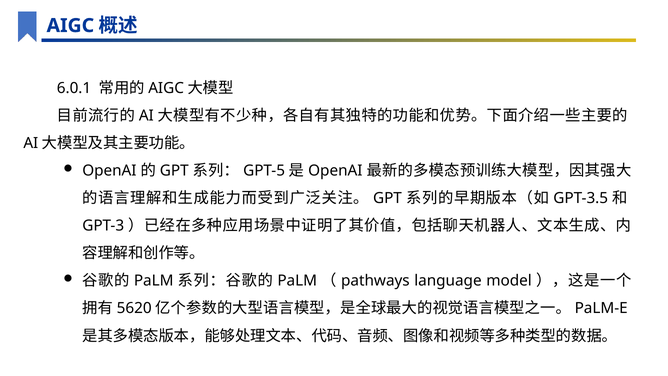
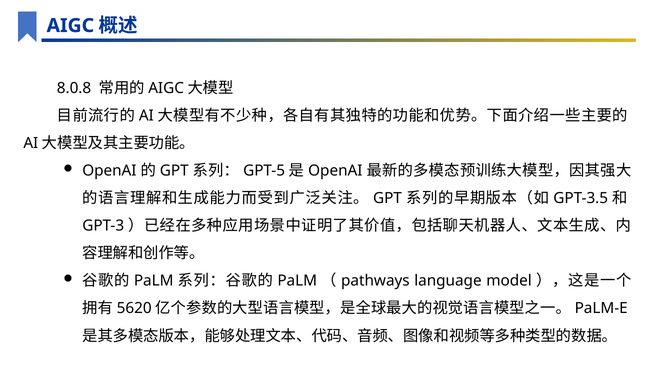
6.0.1: 6.0.1 -> 8.0.8 (74, 88)
